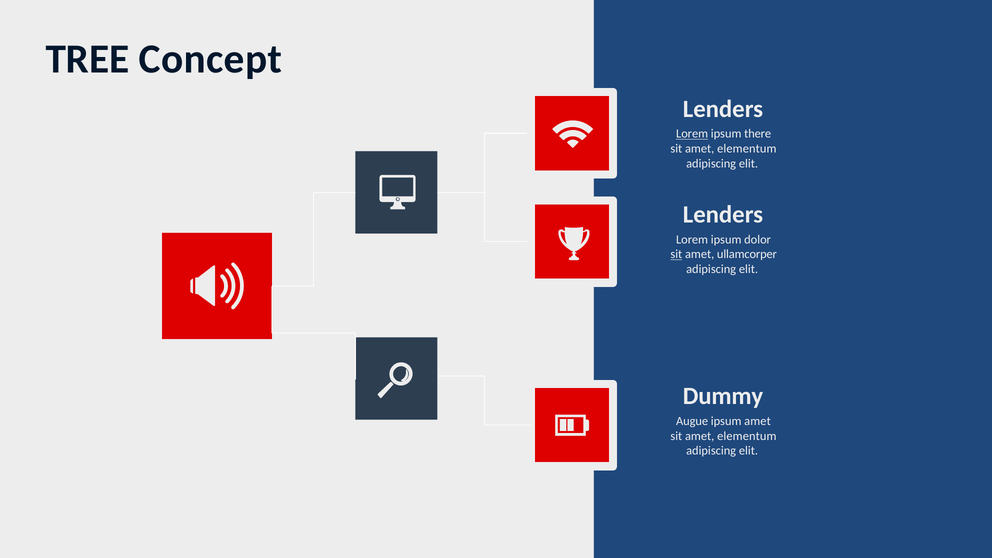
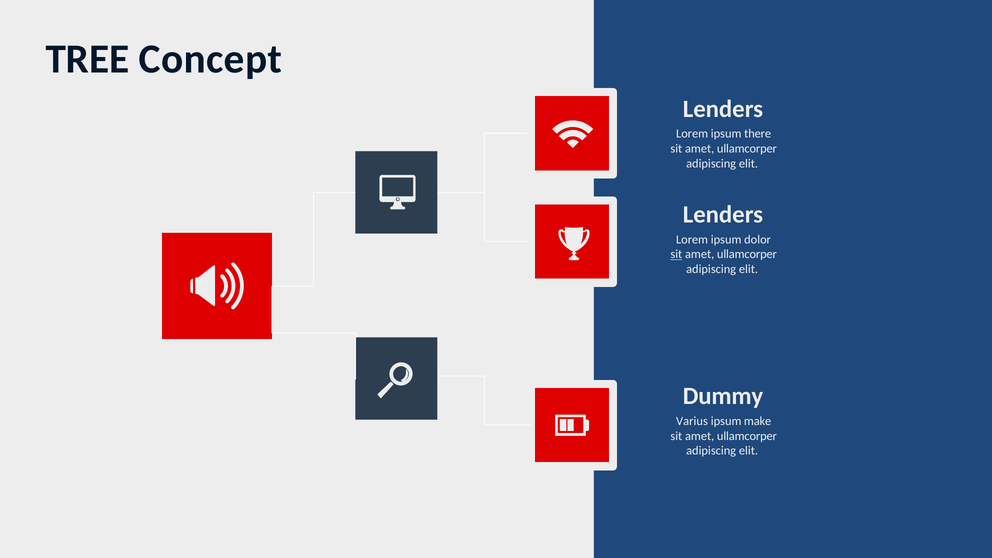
Lorem underline: present -> none (692, 134)
elementum: elementum -> ullamcorper (747, 149)
Augue: Augue -> Varius (692, 421)
ipsum amet: amet -> make (758, 421)
elementum: elementum -> ullamcorper (747, 436)
